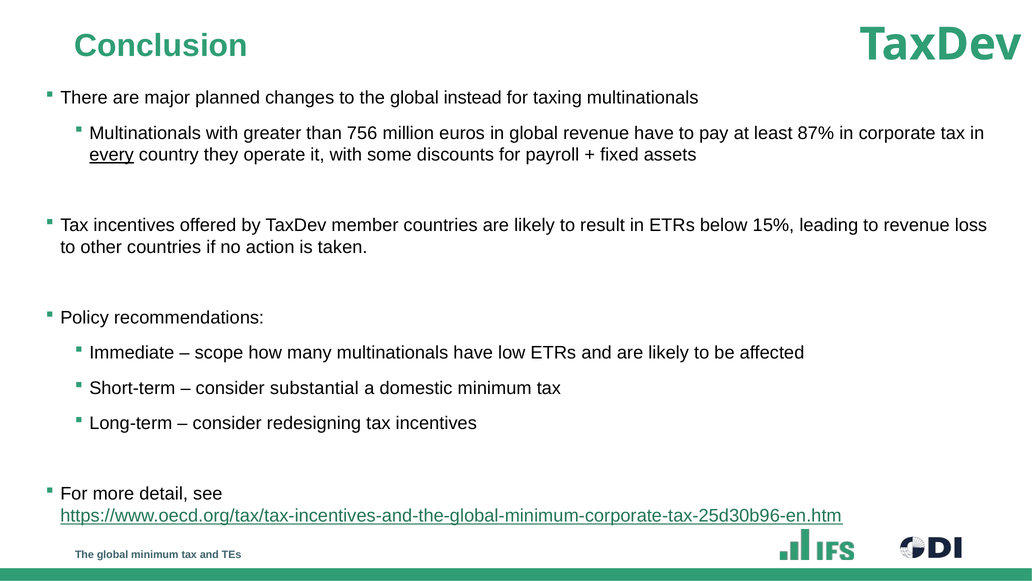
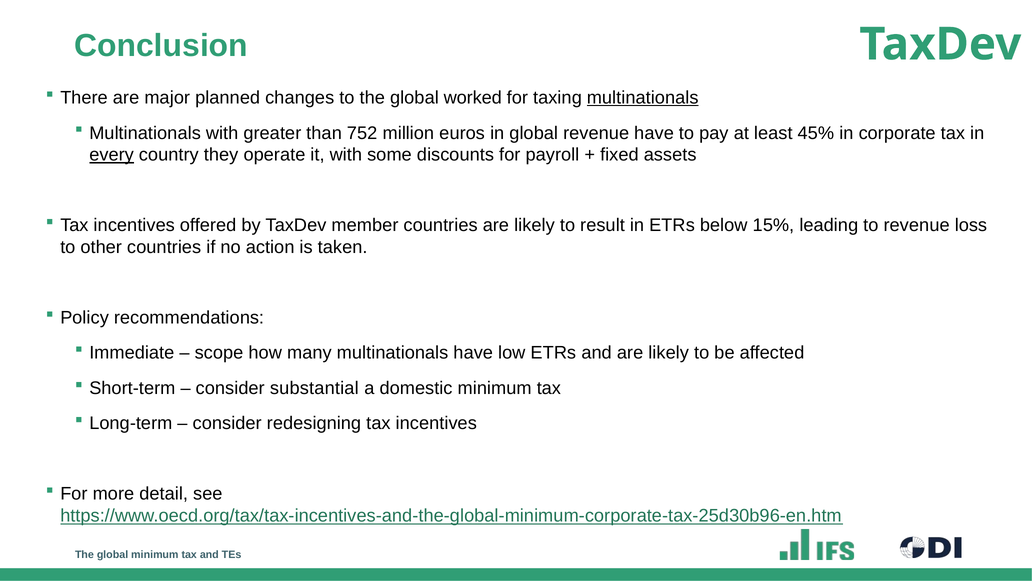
instead: instead -> worked (473, 98)
multinationals underline: none -> present (643, 98)
756: 756 -> 752 (362, 133)
87%: 87% -> 45% (816, 133)
